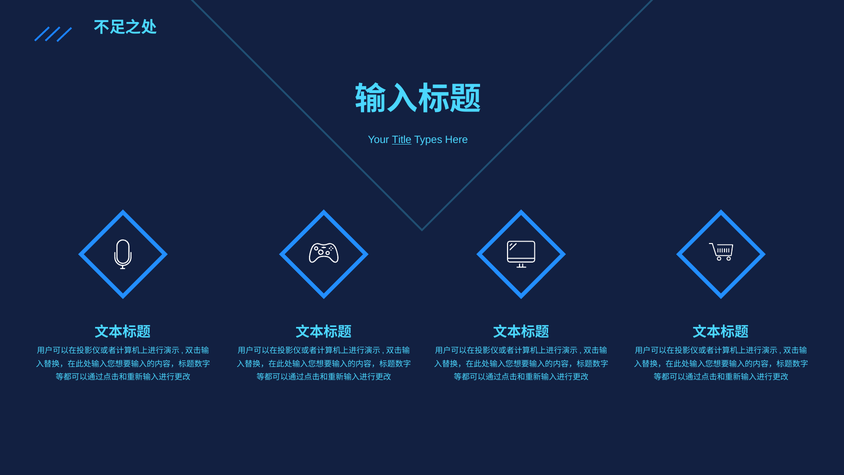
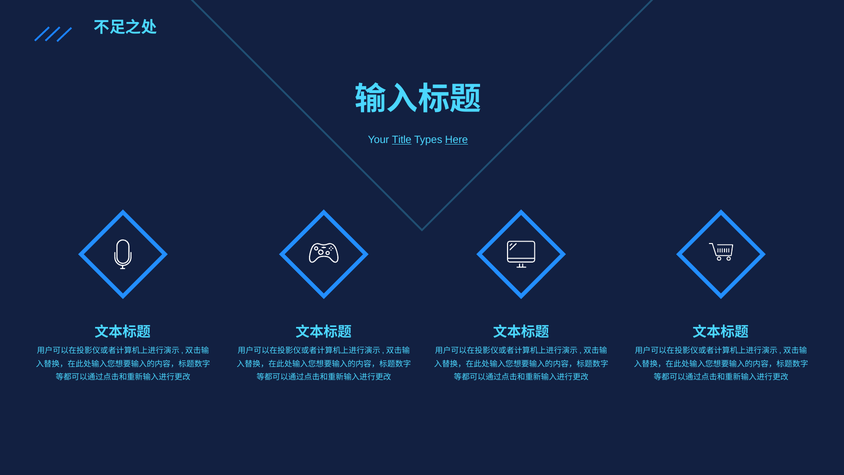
Here underline: none -> present (457, 140)
